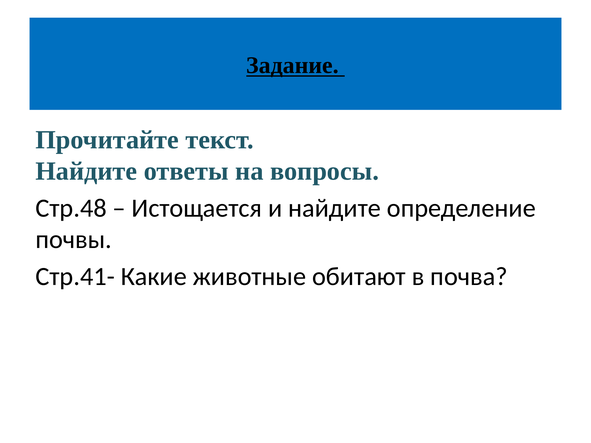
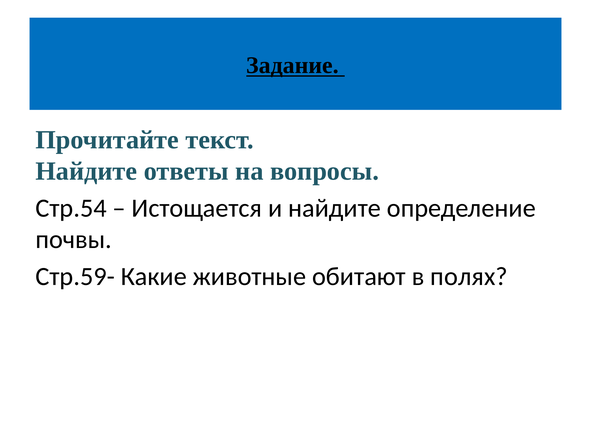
Стр.48: Стр.48 -> Стр.54 (71, 208)
Стр.41-: Стр.41- -> Стр.59- (75, 277)
почва: почва -> полях (469, 277)
